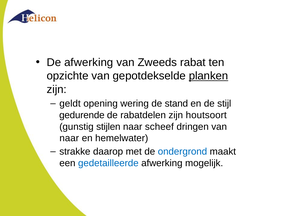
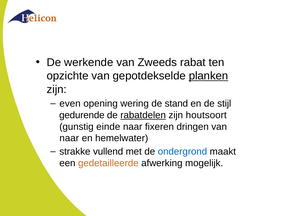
De afwerking: afwerking -> werkende (89, 63)
geldt: geldt -> even (70, 104)
rabatdelen underline: none -> present (143, 116)
stijlen: stijlen -> einde (108, 127)
scheef: scheef -> fixeren (159, 127)
daarop: daarop -> vullend (108, 152)
gedetailleerde colour: blue -> orange (108, 164)
